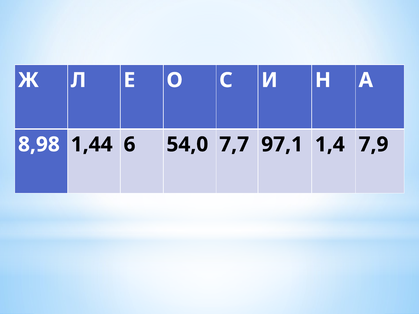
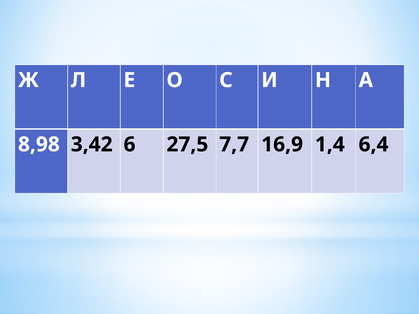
1,44: 1,44 -> 3,42 (92, 145)
54,0: 54,0 -> 27,5 (187, 145)
97,1: 97,1 -> 16,9 (282, 145)
7,9: 7,9 -> 6,4 (374, 145)
